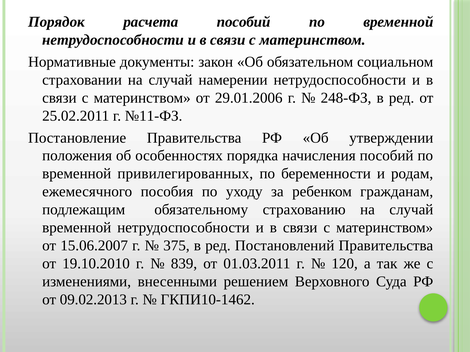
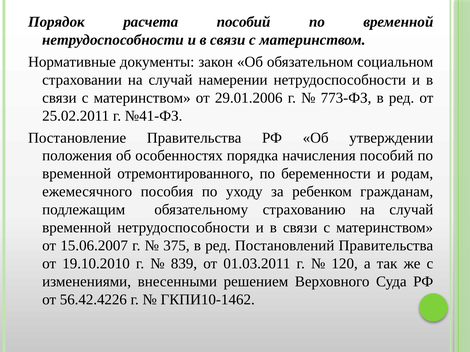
248-ФЗ: 248-ФЗ -> 773-ФЗ (346, 98)
№11-ФЗ: №11-ФЗ -> №41-ФЗ (154, 116)
привилегированных: привилегированных -> отремонтированного (185, 174)
09.02.2013: 09.02.2013 -> 56.42.4226 (93, 300)
